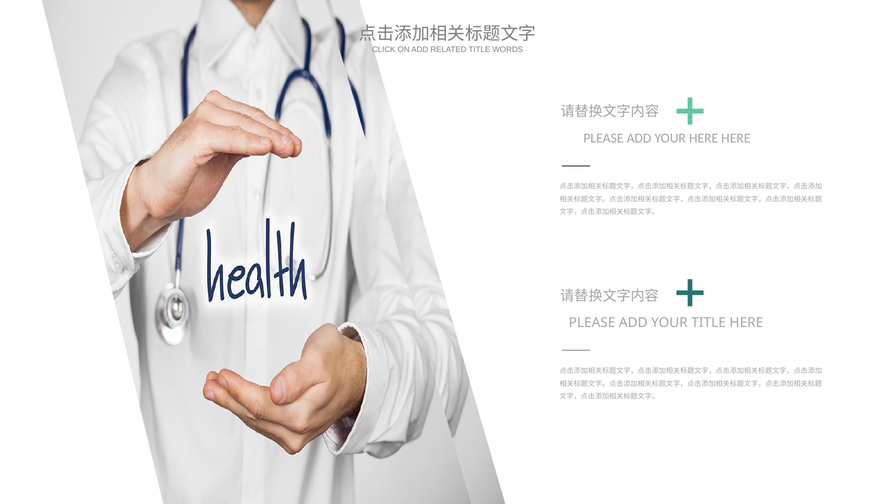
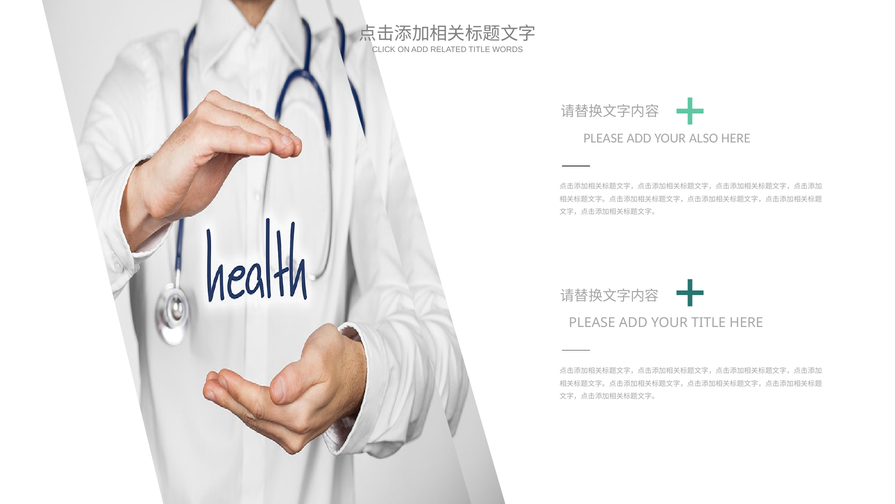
YOUR HERE: HERE -> ALSO (704, 138)
